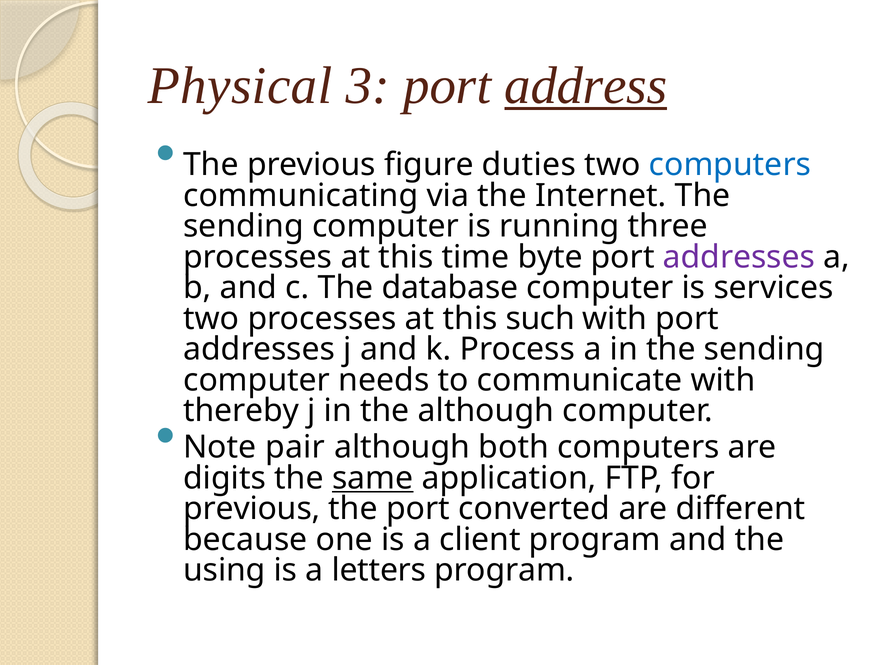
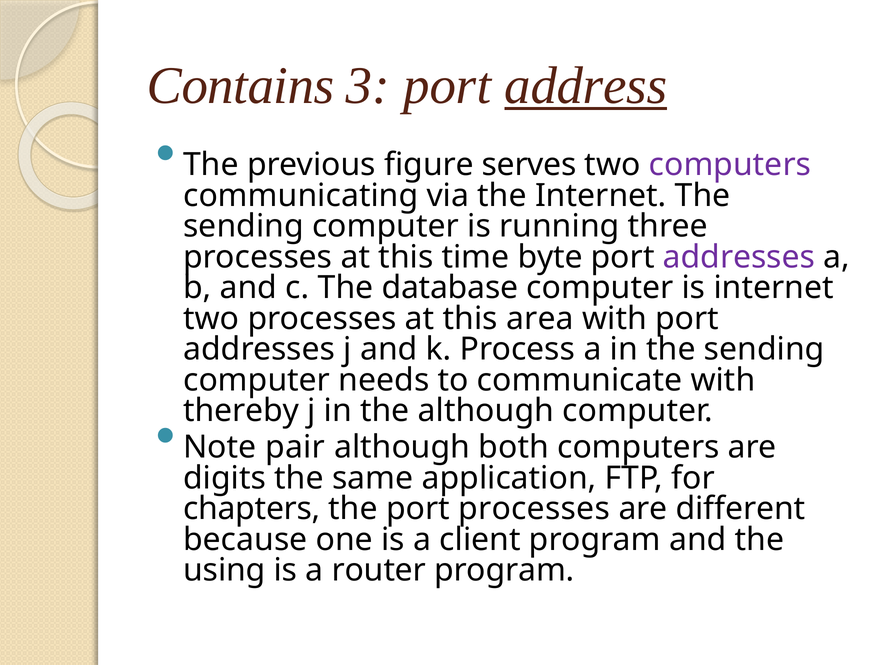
Physical: Physical -> Contains (240, 86)
duties: duties -> serves (529, 165)
computers colour: blue -> purple (730, 165)
is services: services -> internet (774, 288)
such: such -> area (540, 318)
same underline: present -> none (373, 478)
previous: previous -> chapters (252, 508)
port converted: converted -> processes (534, 508)
letters: letters -> router (379, 570)
